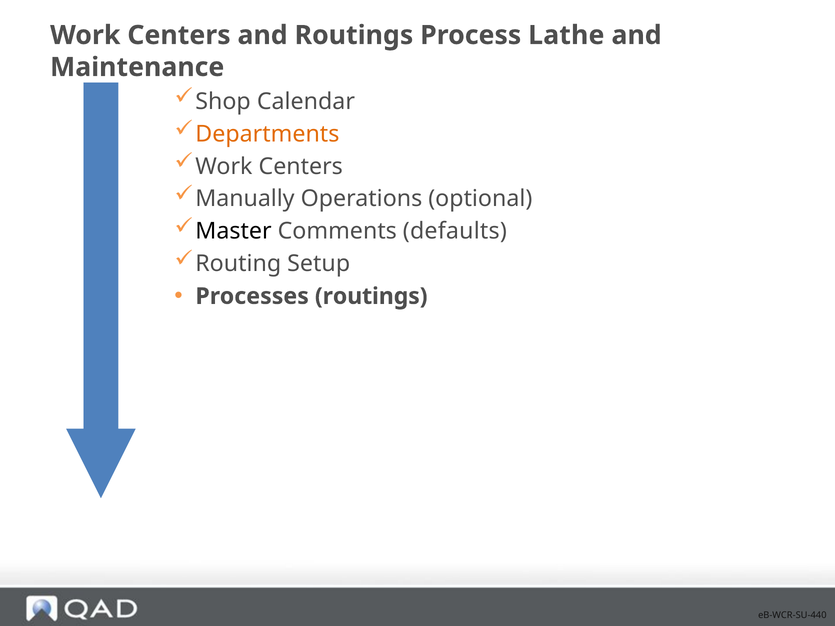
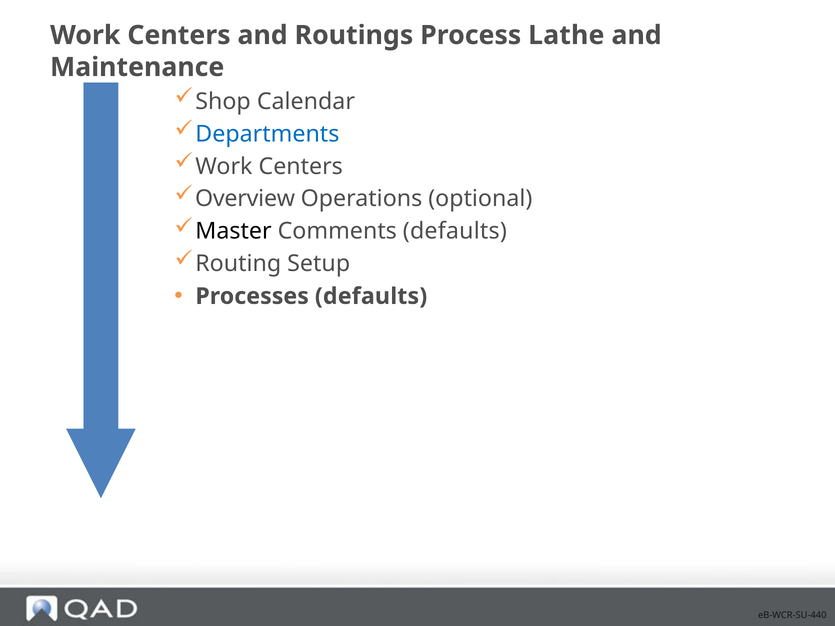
Departments colour: orange -> blue (267, 134)
Manually: Manually -> Overview (245, 199)
Processes routings: routings -> defaults (371, 296)
